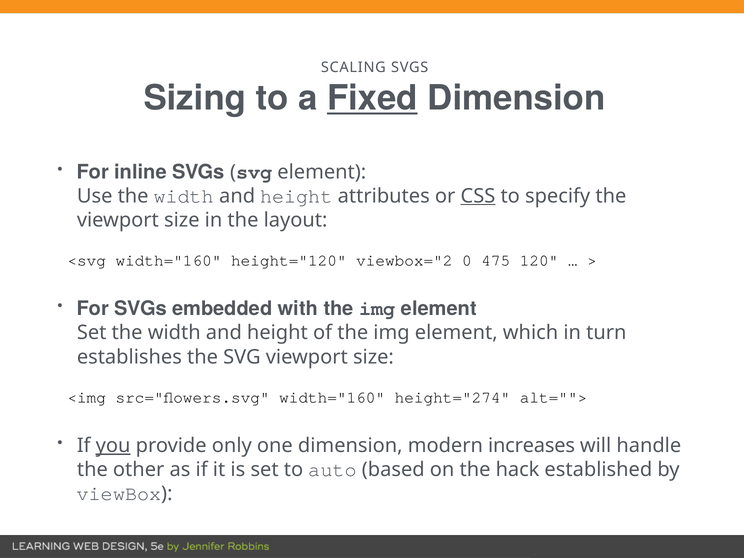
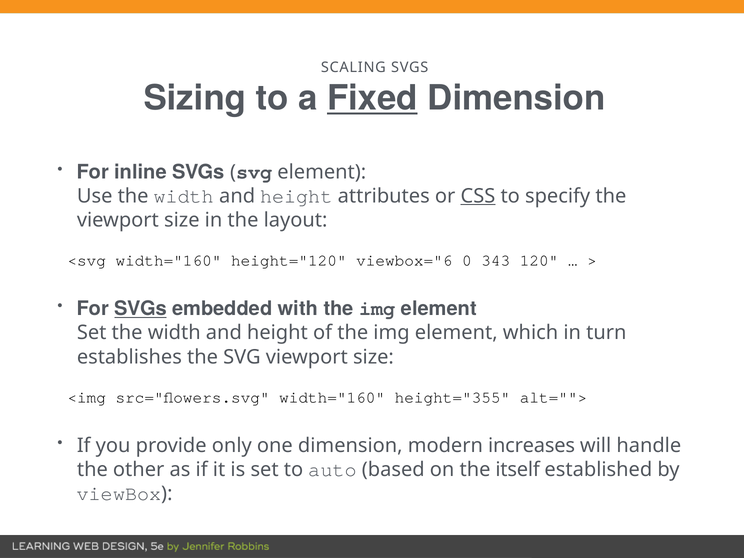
viewbox="2: viewbox="2 -> viewbox="6 (404, 261)
475: 475 -> 343 (496, 261)
SVGs underline: none -> present (141, 309)
height="274: height="274 -> height="355 (452, 398)
you underline: present -> none (113, 446)
hack: hack -> itself (518, 470)
